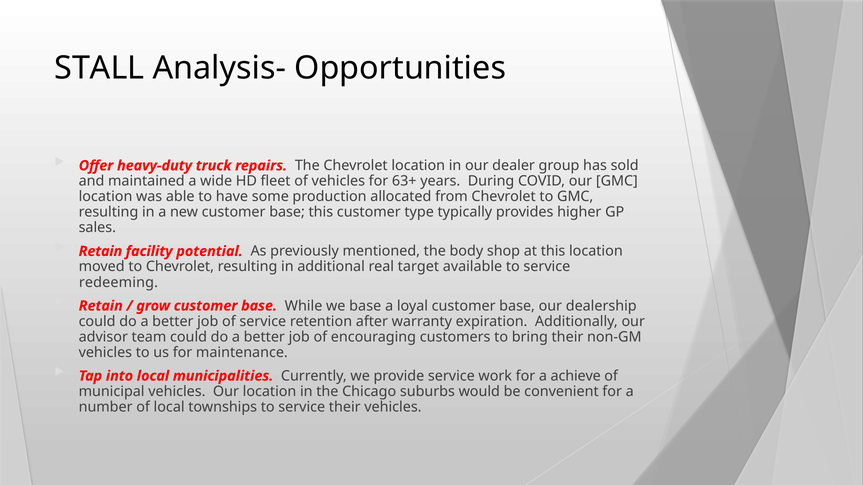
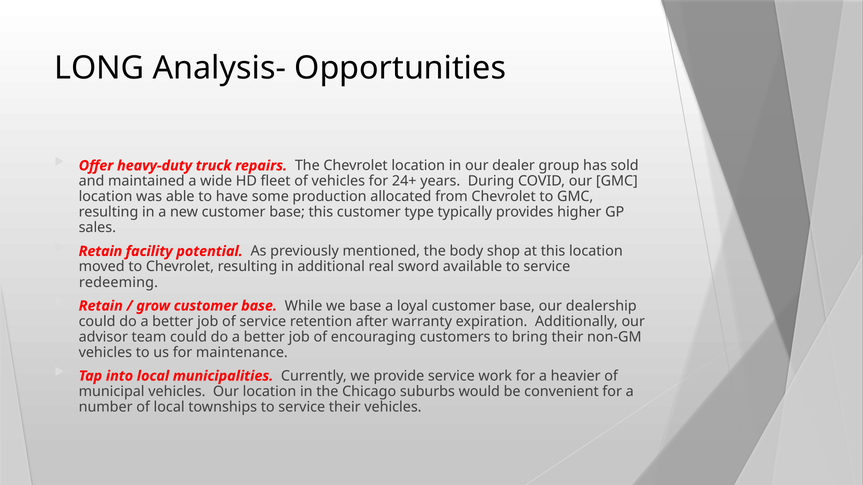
STALL: STALL -> LONG (99, 68)
63+: 63+ -> 24+ (404, 181)
target: target -> sword (418, 267)
achieve: achieve -> heavier (576, 376)
